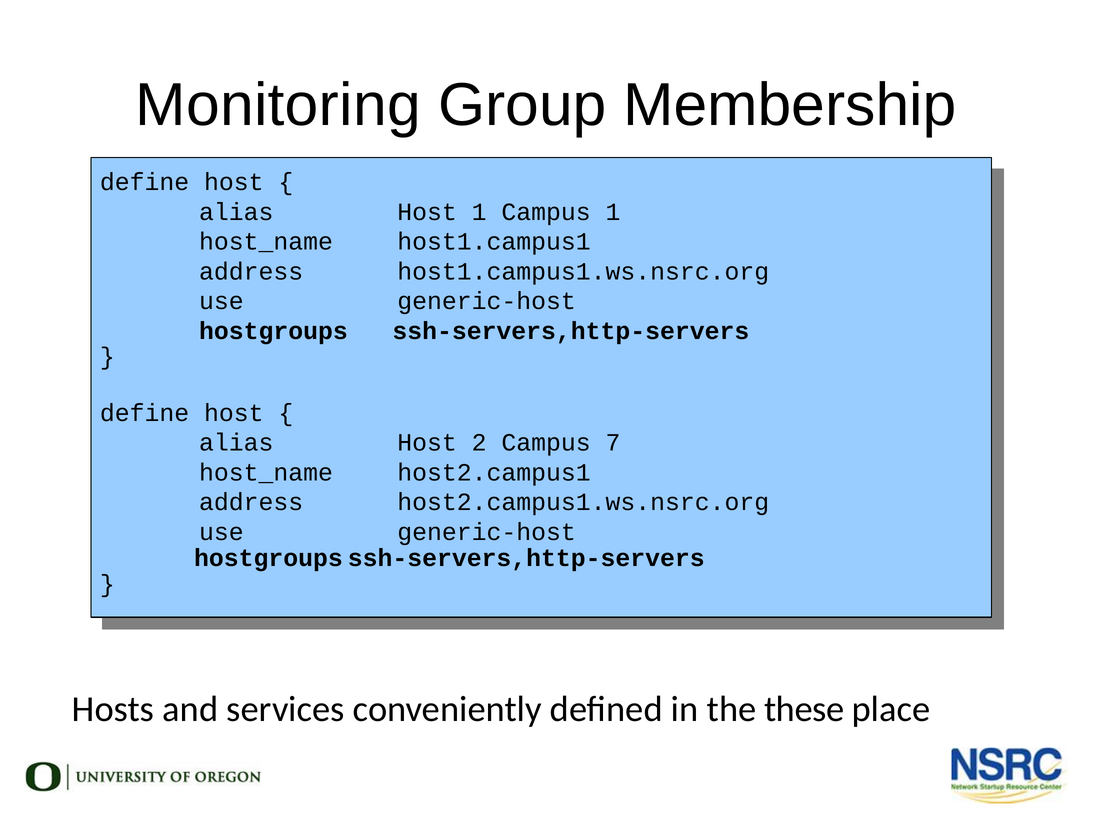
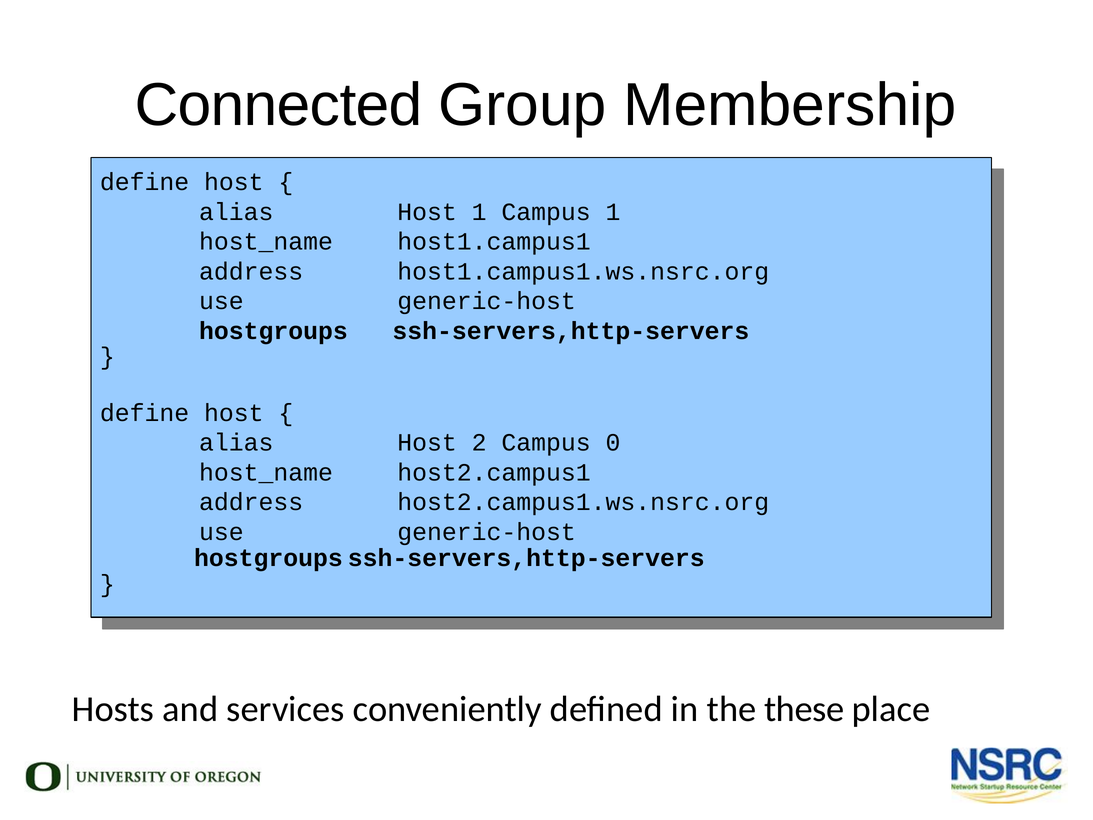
Monitoring: Monitoring -> Connected (279, 105)
7: 7 -> 0 (613, 443)
